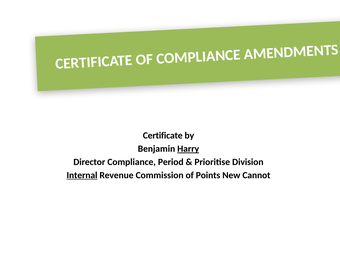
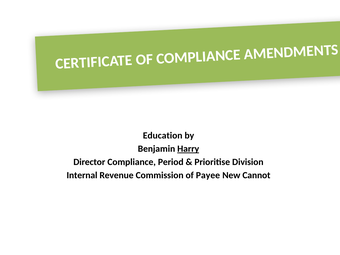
Certificate: Certificate -> Education (163, 136)
Internal underline: present -> none (82, 175)
Points: Points -> Payee (208, 175)
